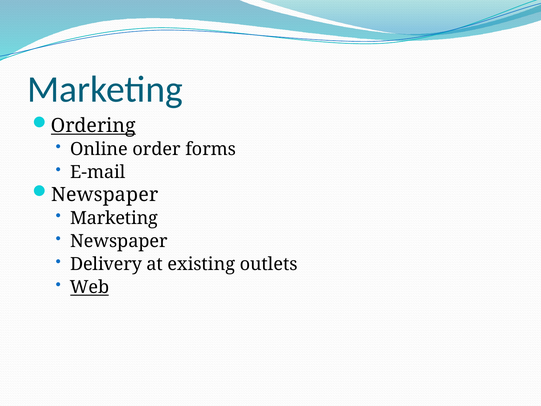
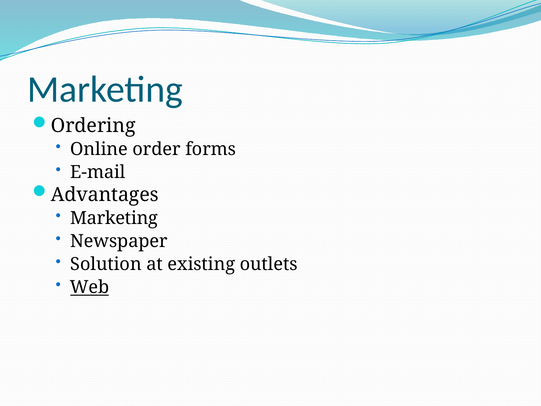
Ordering underline: present -> none (93, 126)
Newspaper: Newspaper -> Advantages (105, 194)
Delivery: Delivery -> Solution (106, 264)
